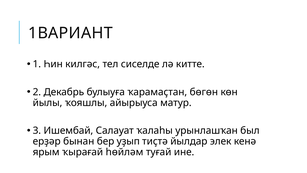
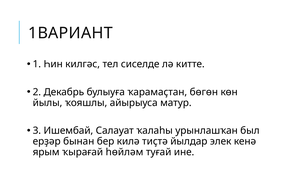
уҙып: уҙып -> килә (128, 141)
